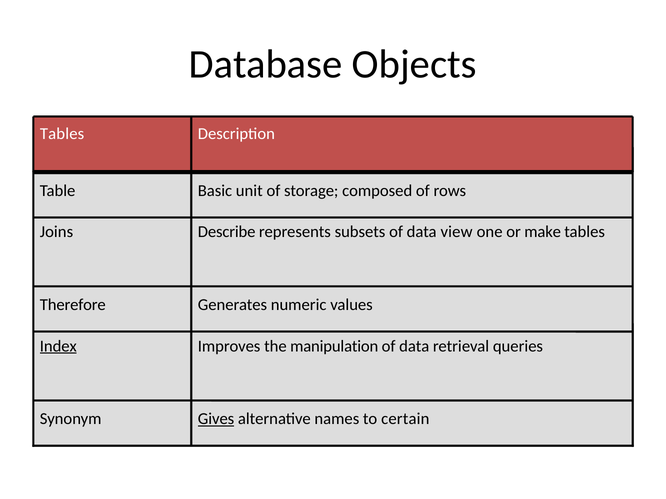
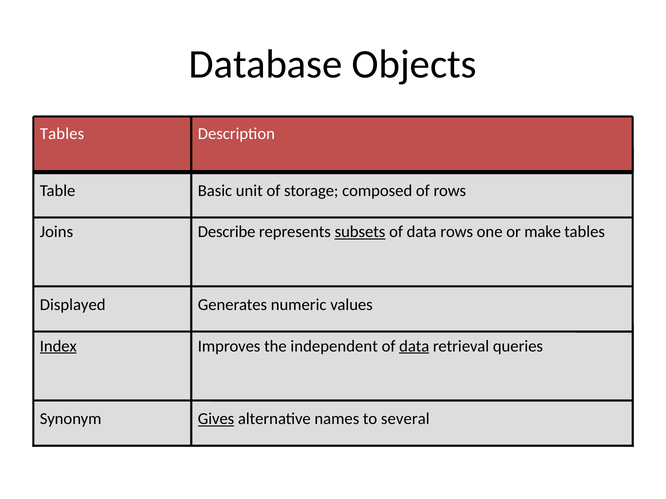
subsets underline: none -> present (360, 232)
data view: view -> rows (457, 232)
Therefore: Therefore -> Displayed (73, 305)
manipulation: manipulation -> independent (334, 346)
data underline: none -> present (414, 346)
certain: certain -> several (405, 419)
